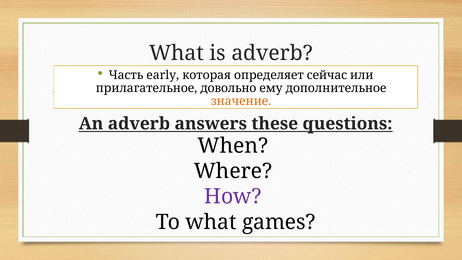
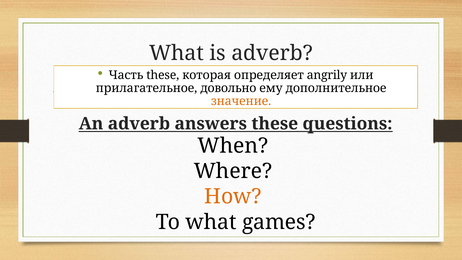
Часть early: early -> these (163, 75)
сейчас: сейчас -> angrily (327, 75)
How colour: purple -> orange (233, 197)
